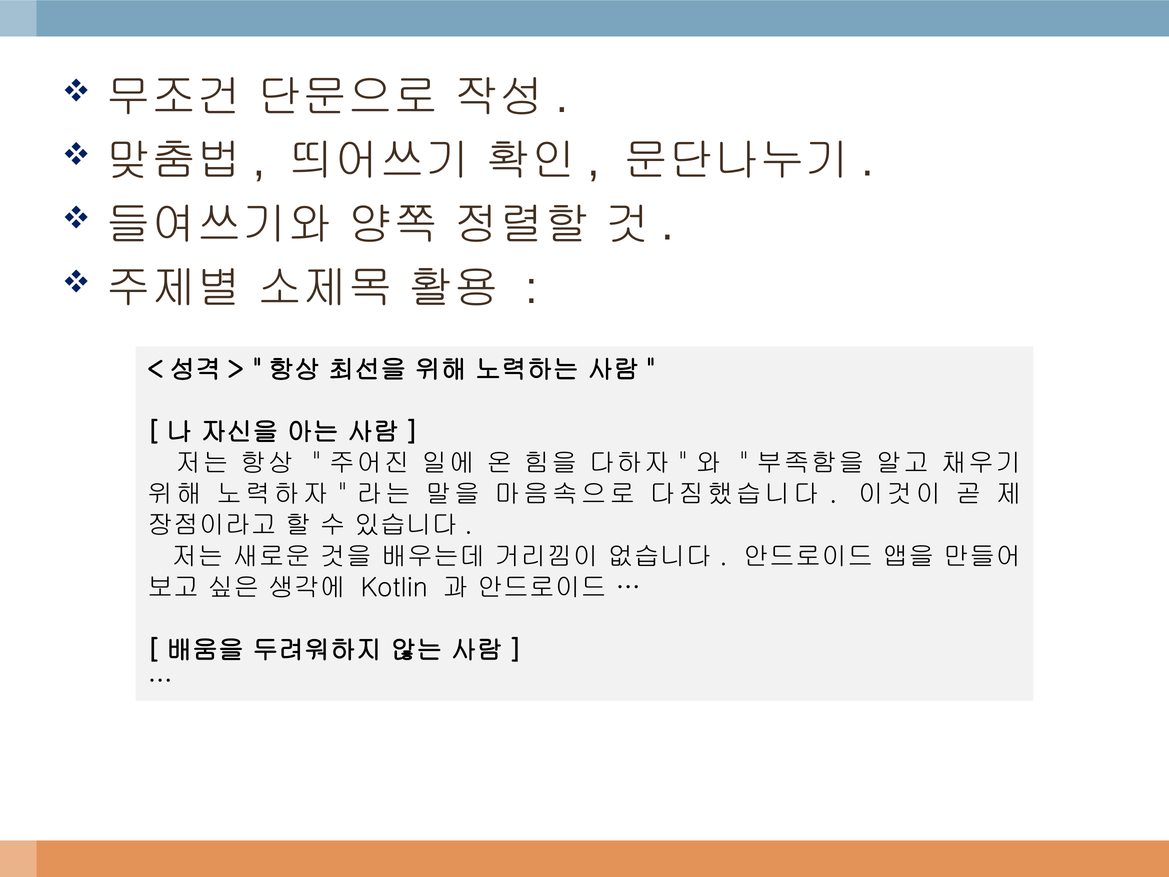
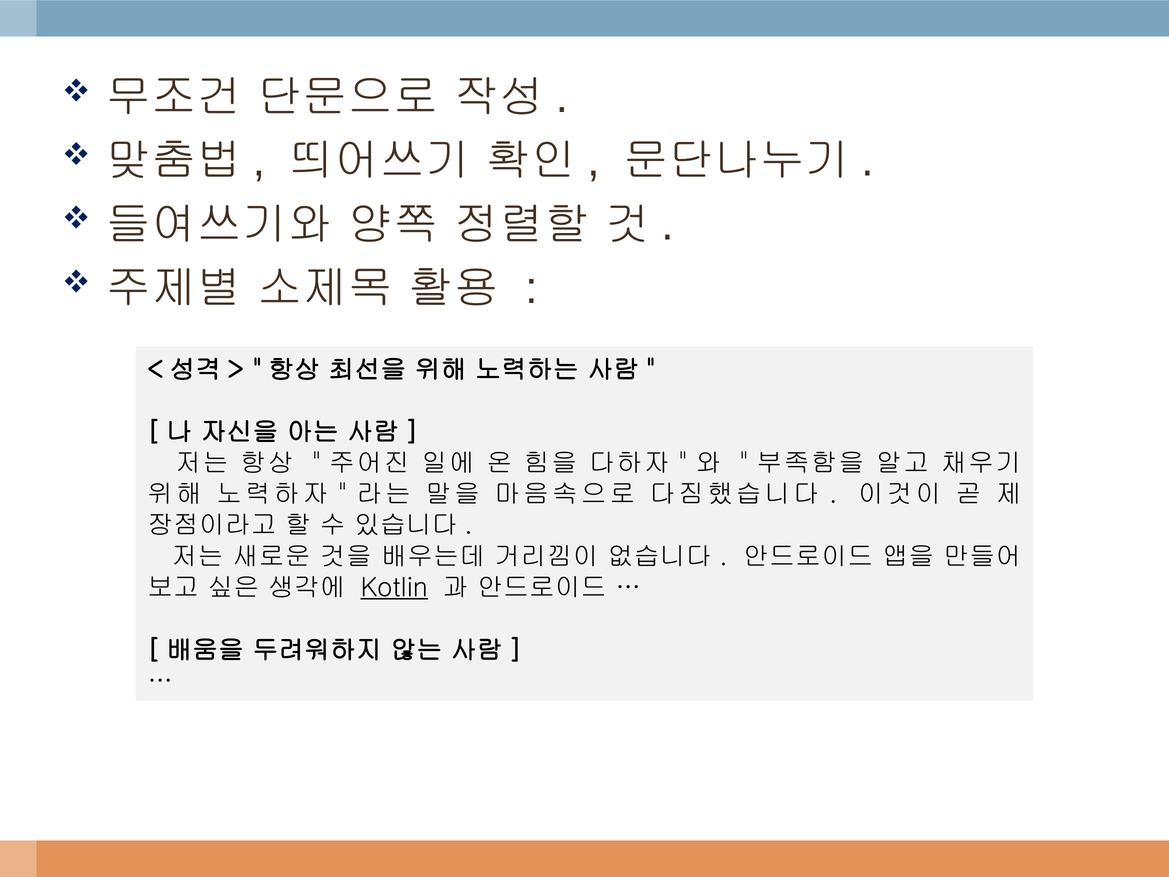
Kotlin underline: none -> present (394, 588)
